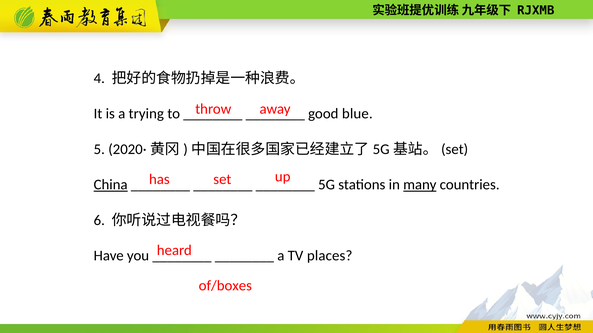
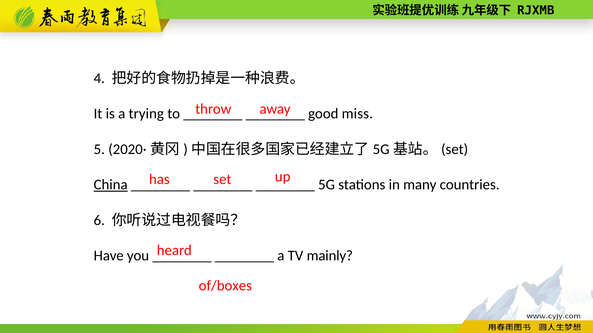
blue: blue -> miss (357, 114)
many underline: present -> none (420, 185)
places: places -> mainly (330, 256)
